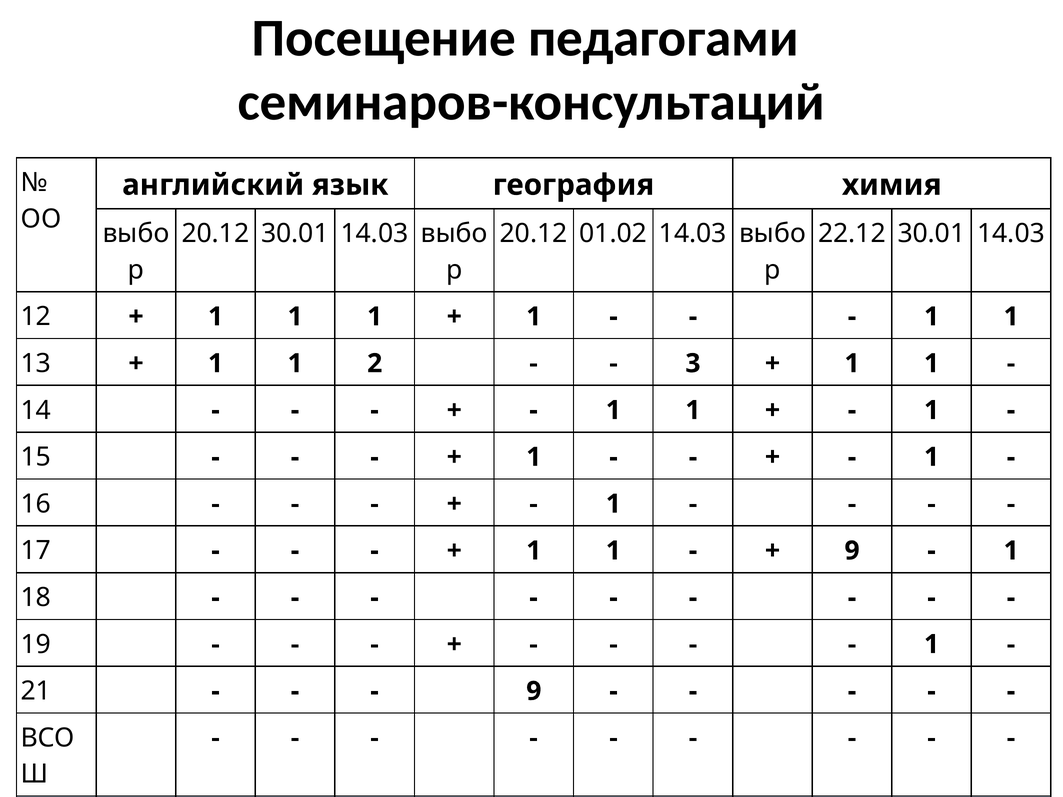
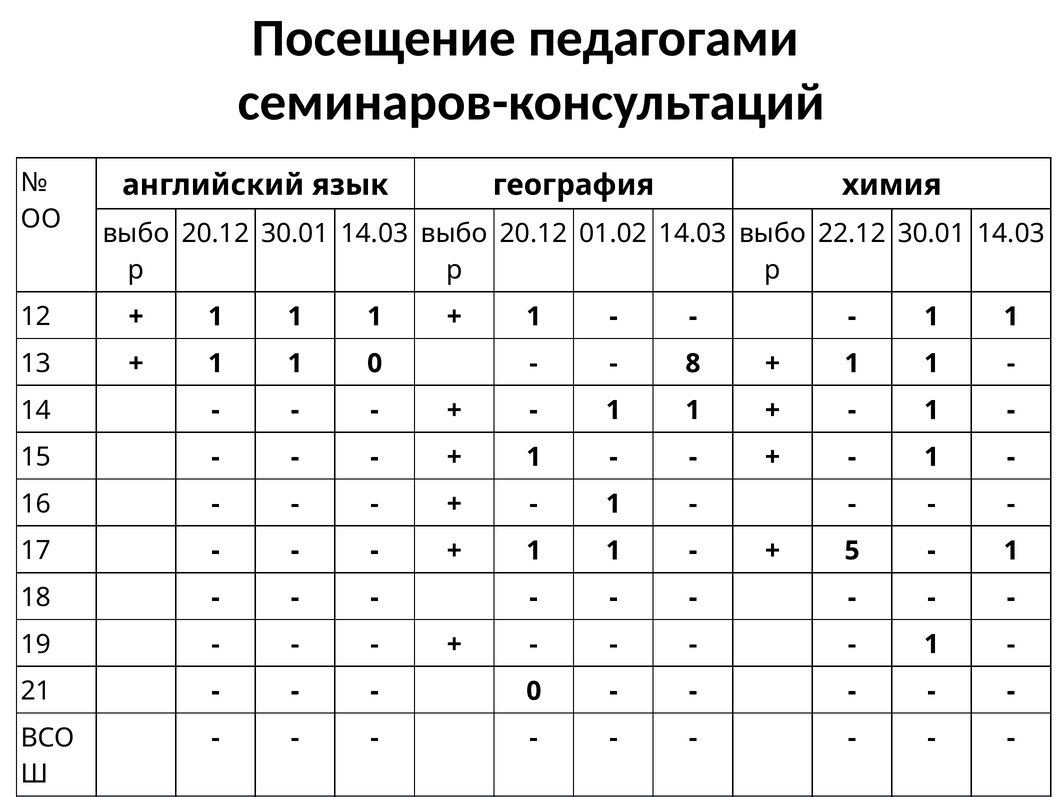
1 2: 2 -> 0 (375, 364)
3: 3 -> 8 (693, 364)
9: 9 -> 5 (852, 551)
9: 9 -> 0 (534, 691)
